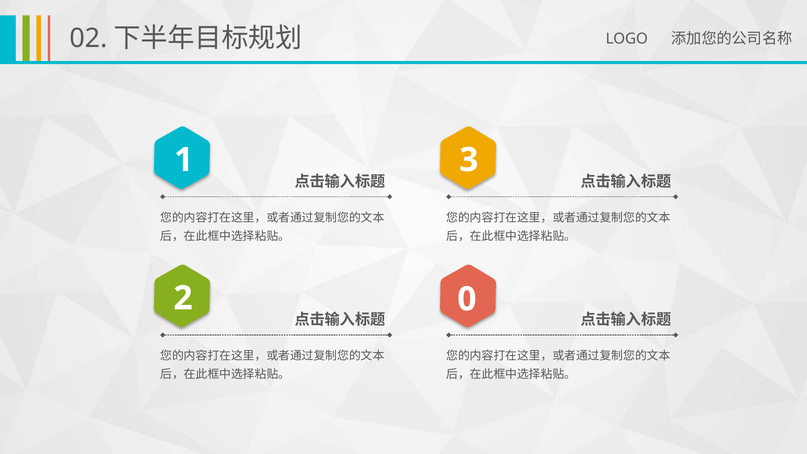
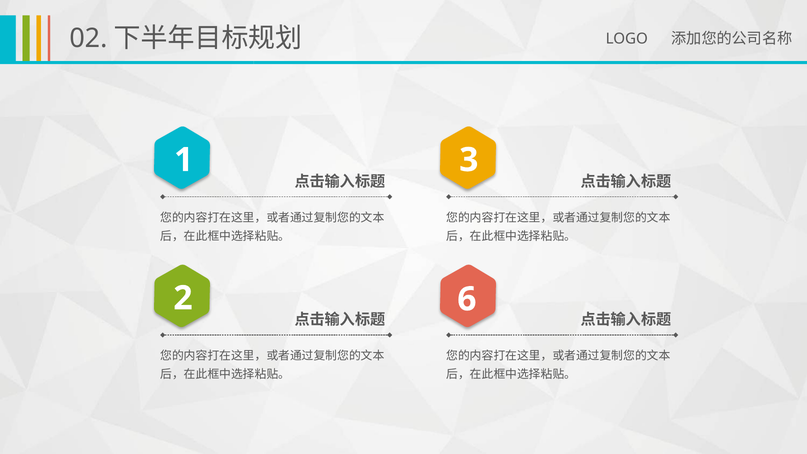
0: 0 -> 6 (467, 299)
